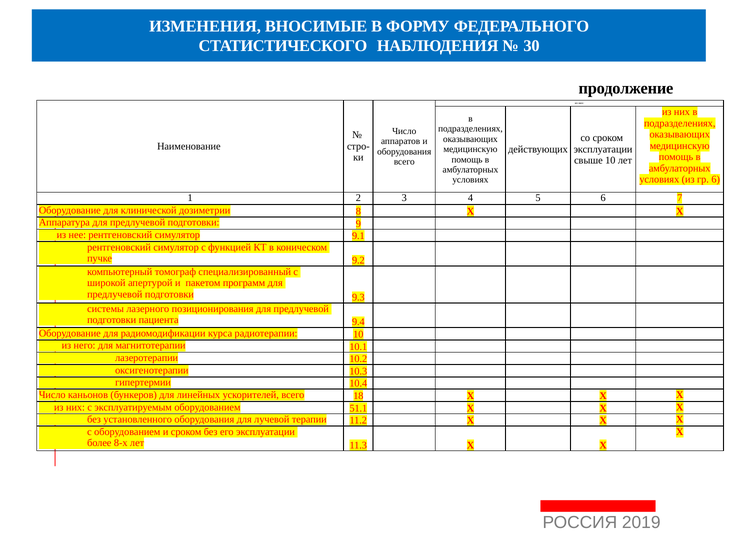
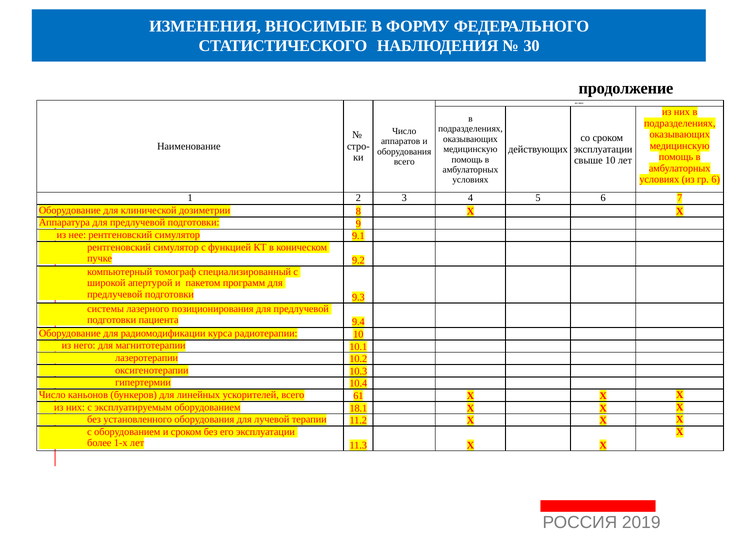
18: 18 -> 61 (358, 396)
51.1: 51.1 -> 18.1 (358, 408)
8-х: 8-х -> 1-х (121, 443)
